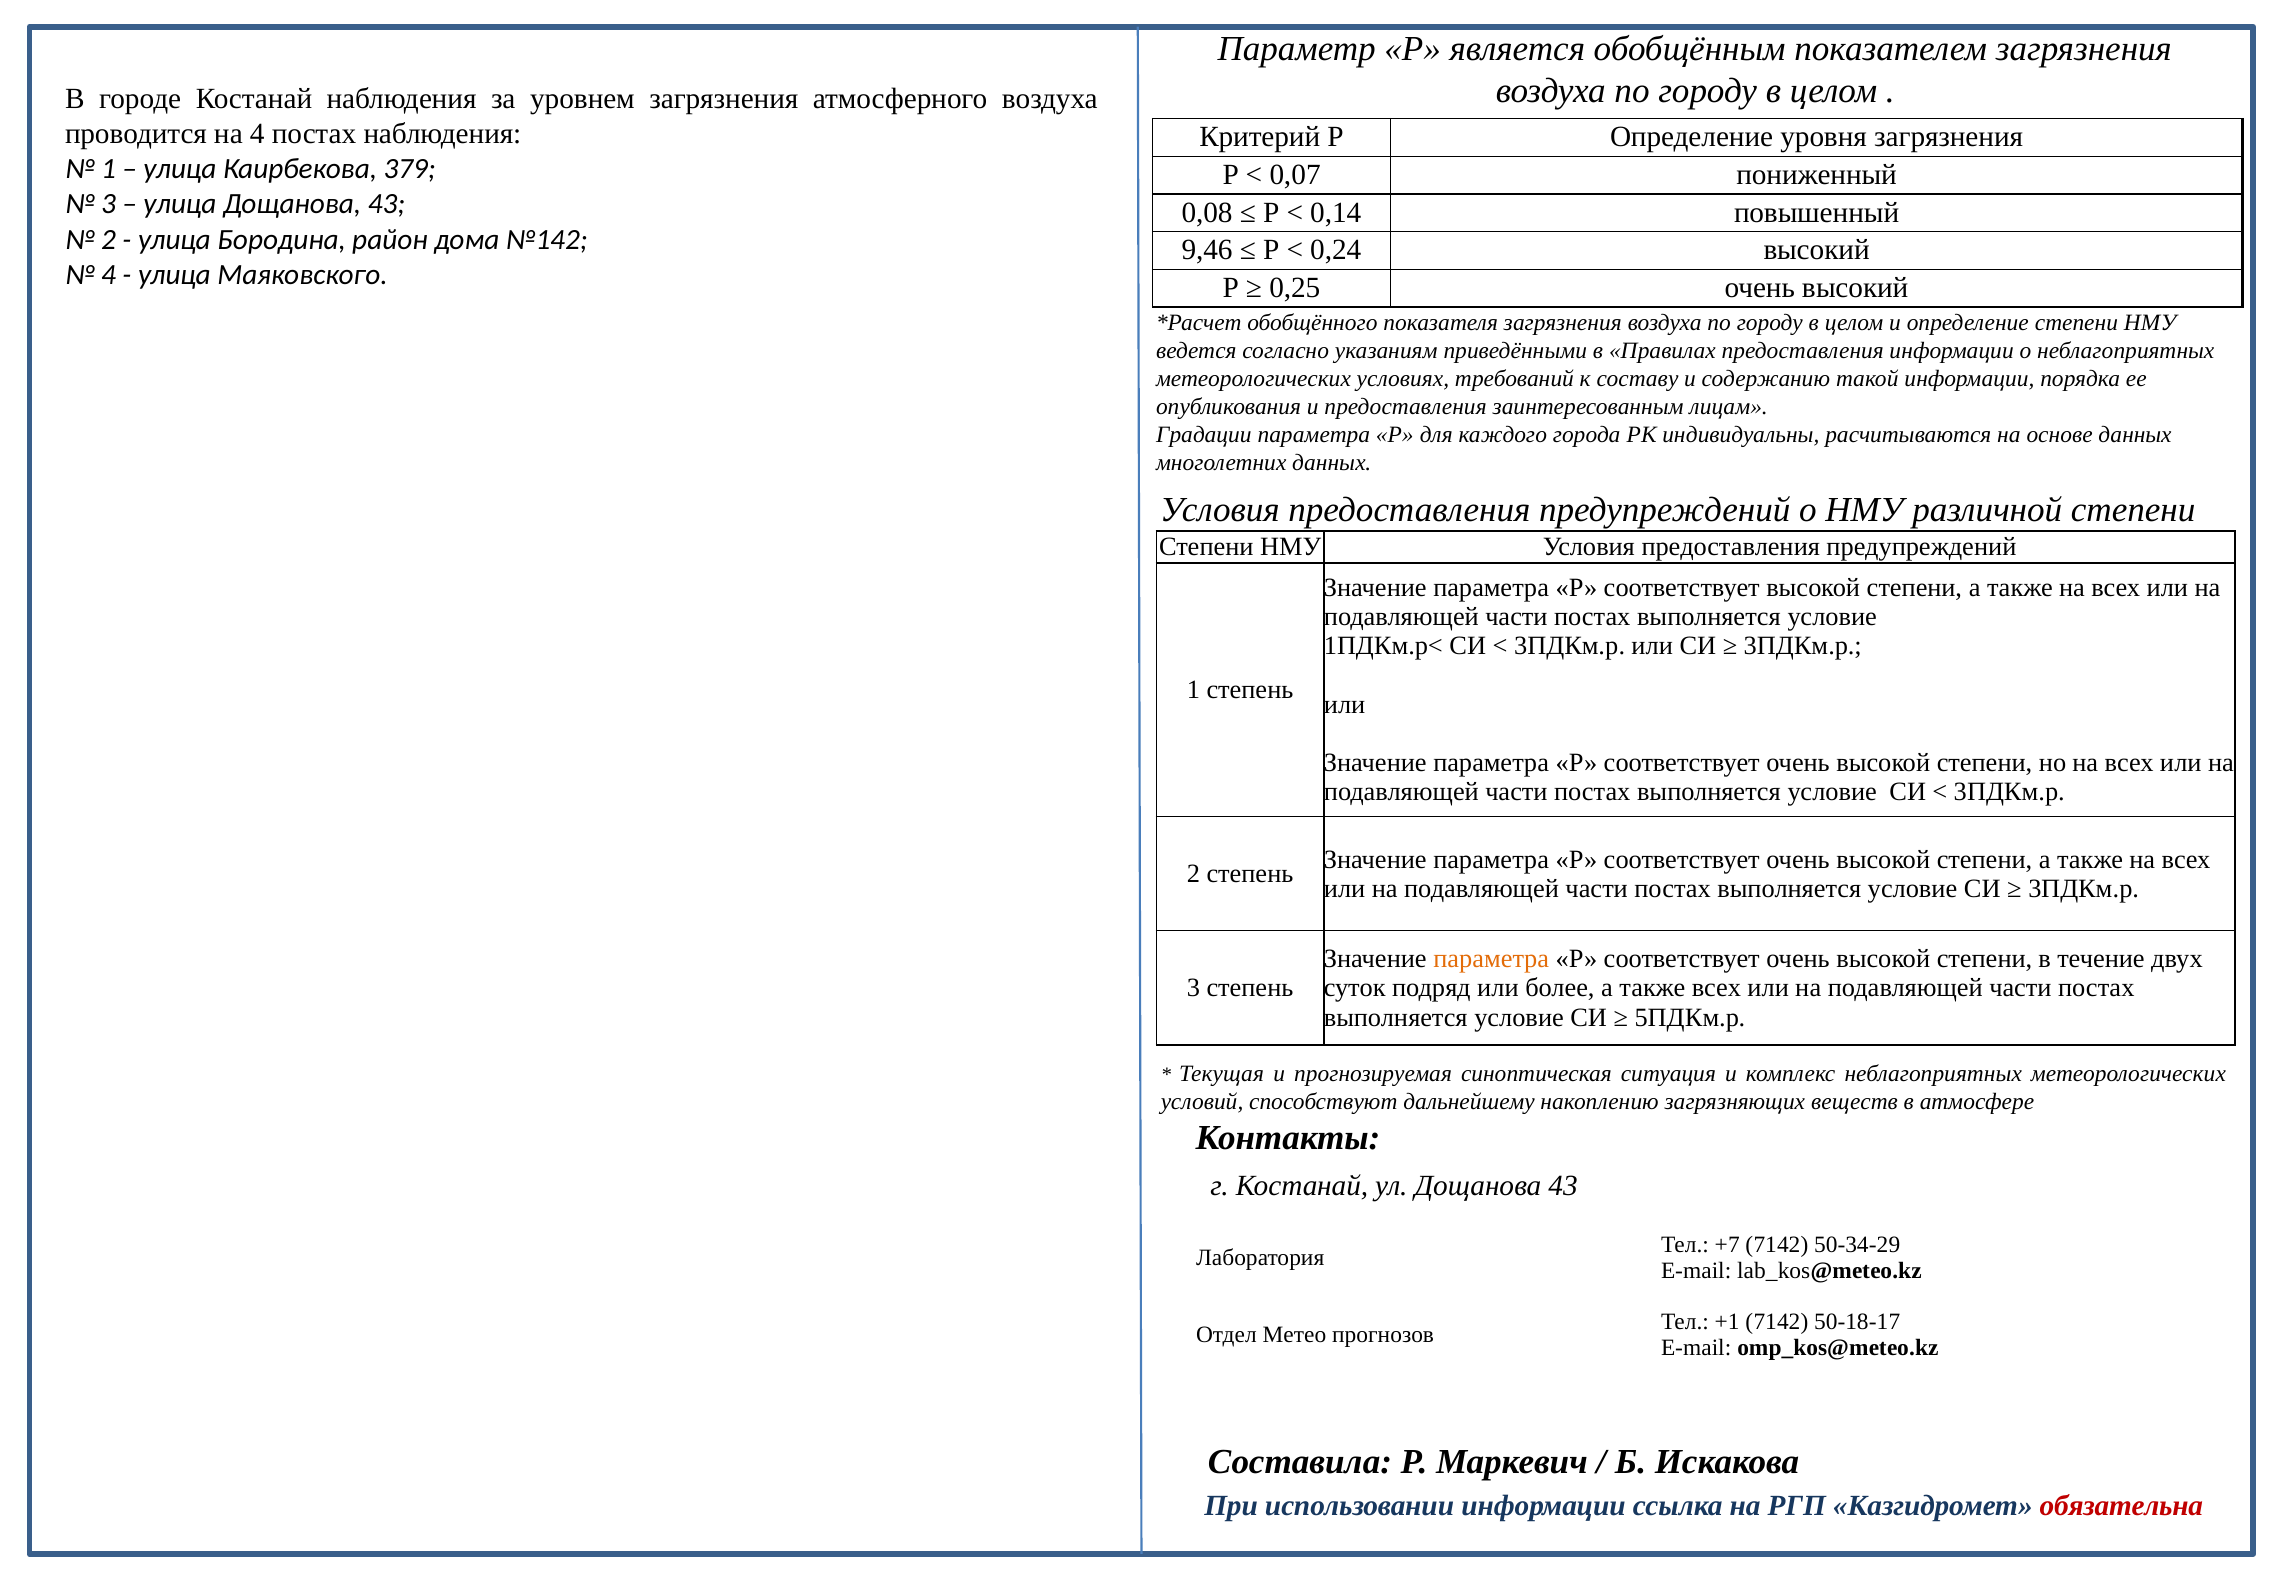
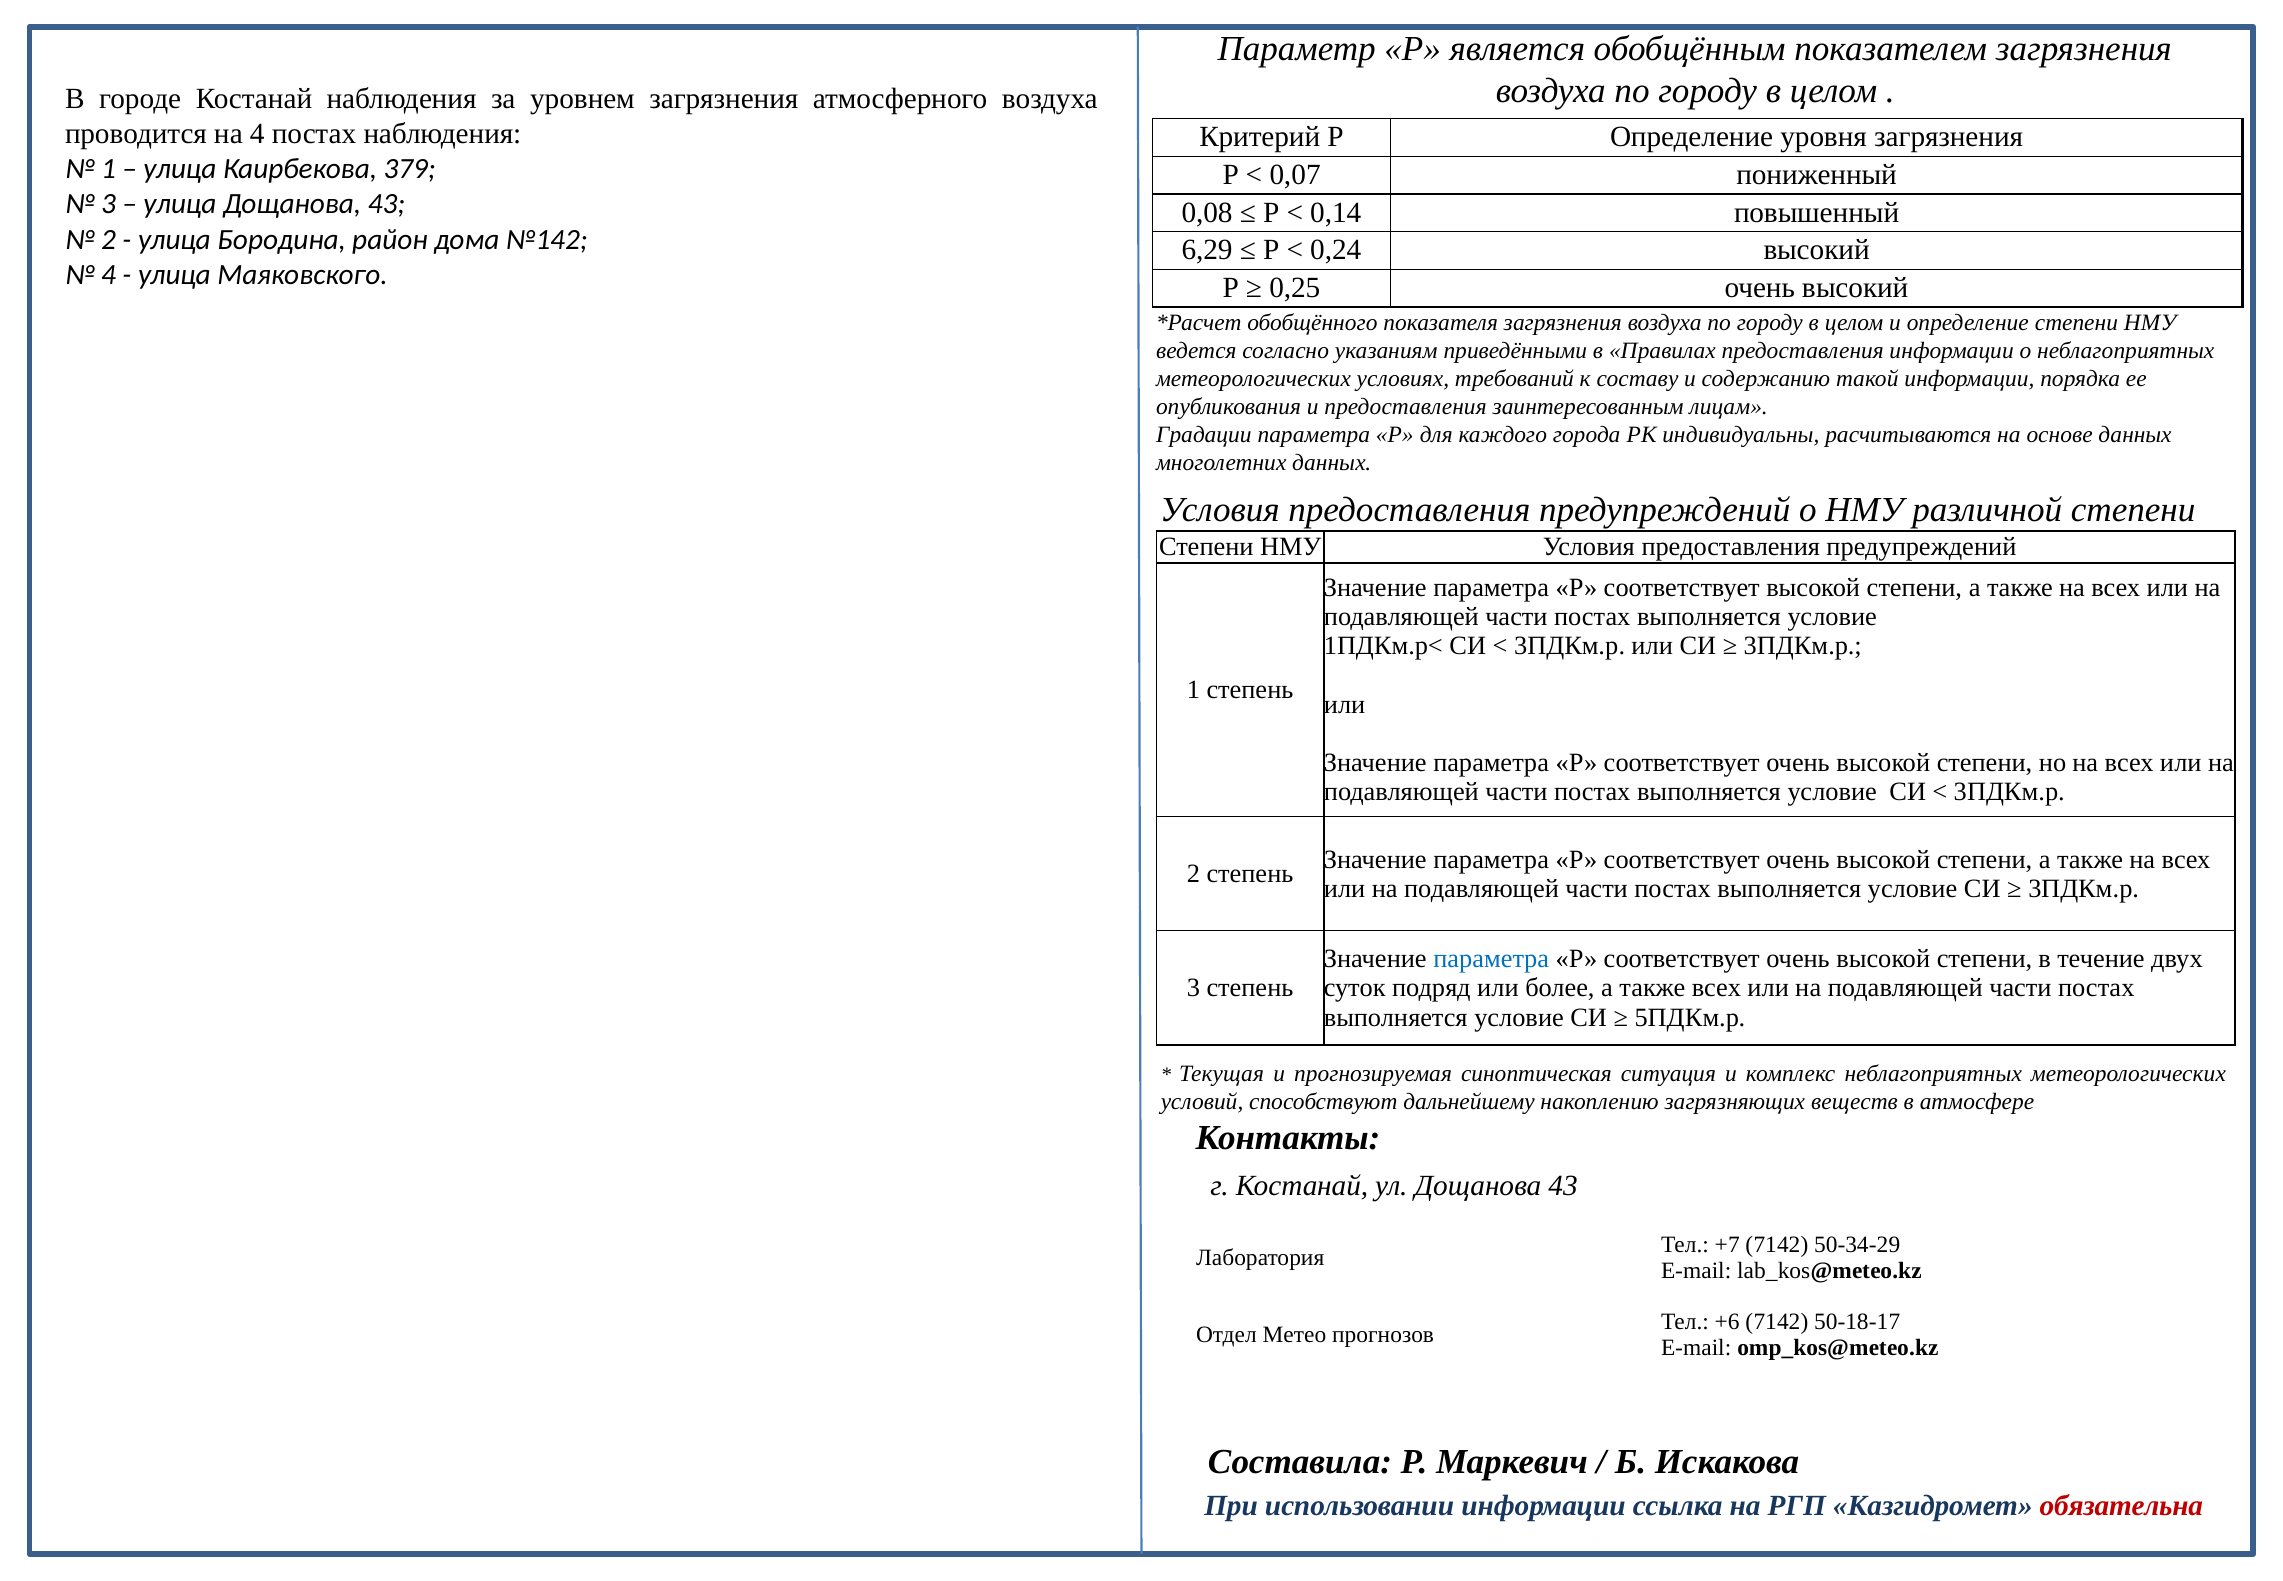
9,46: 9,46 -> 6,29 (1207, 250)
параметра colour: orange -> blue (1491, 959)
+1: +1 -> +6 (1727, 1322)
